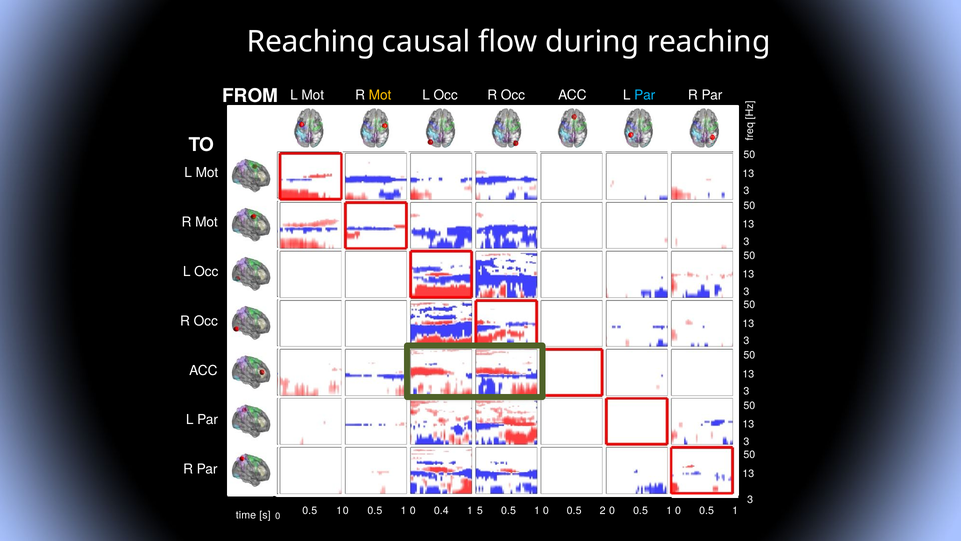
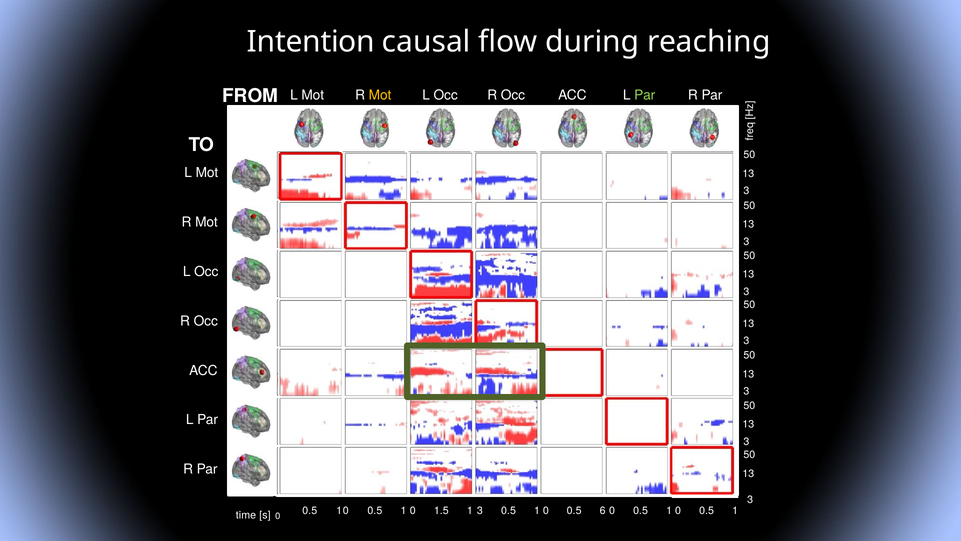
Reaching: Reaching -> Intention (311, 42)
Par colour: light blue -> light green (645, 95)
0.4: 0.4 -> 1.5 (441, 510)
1 5: 5 -> 3 (480, 510)
2: 2 -> 6 (603, 510)
